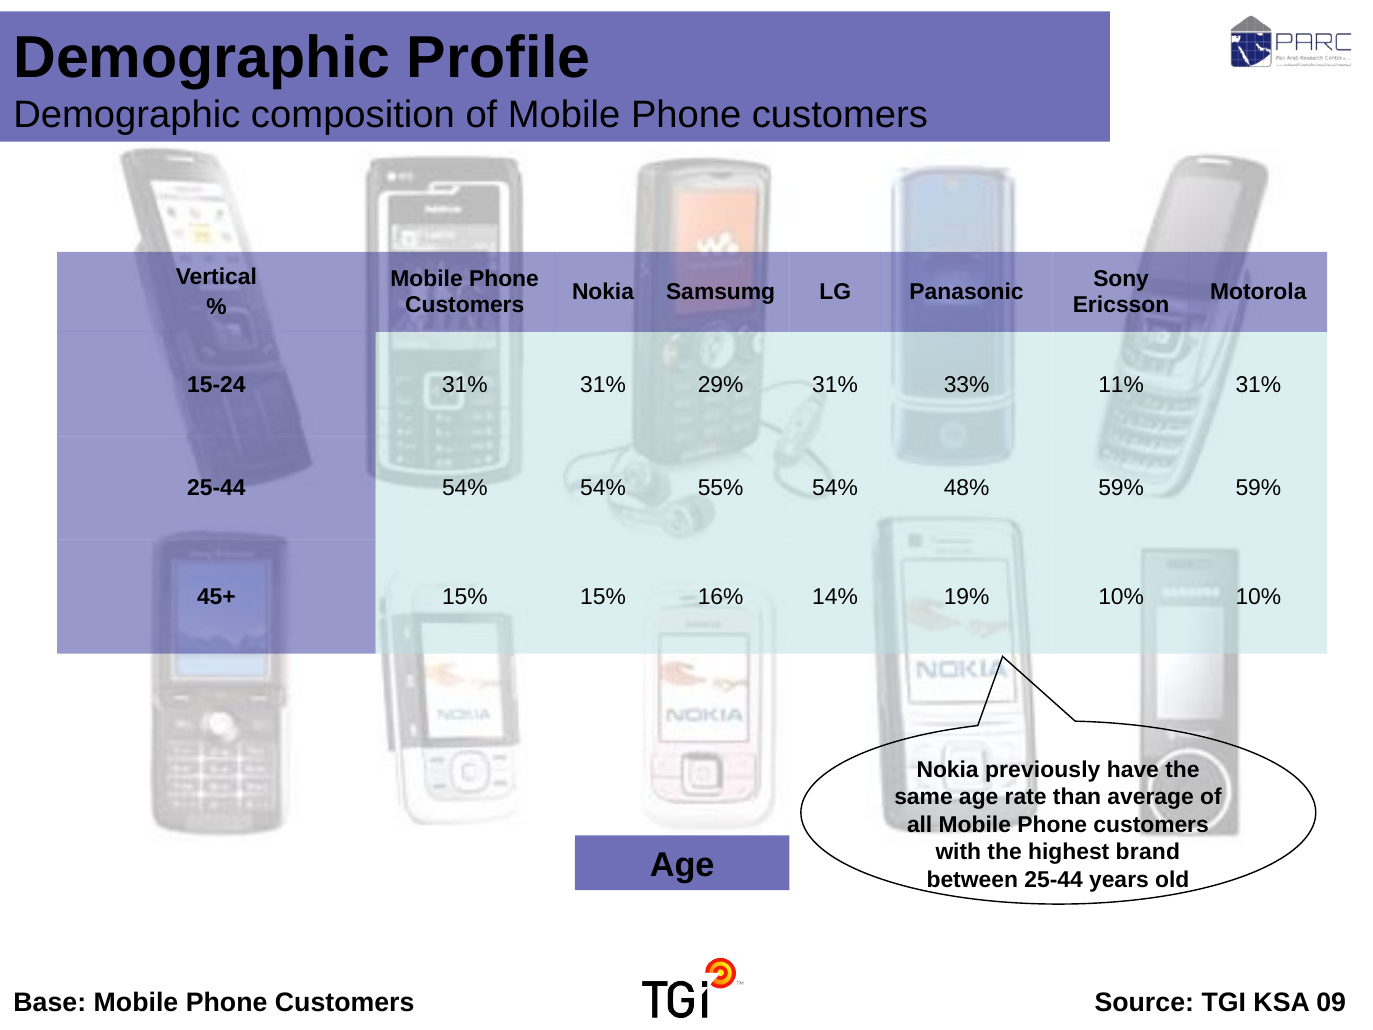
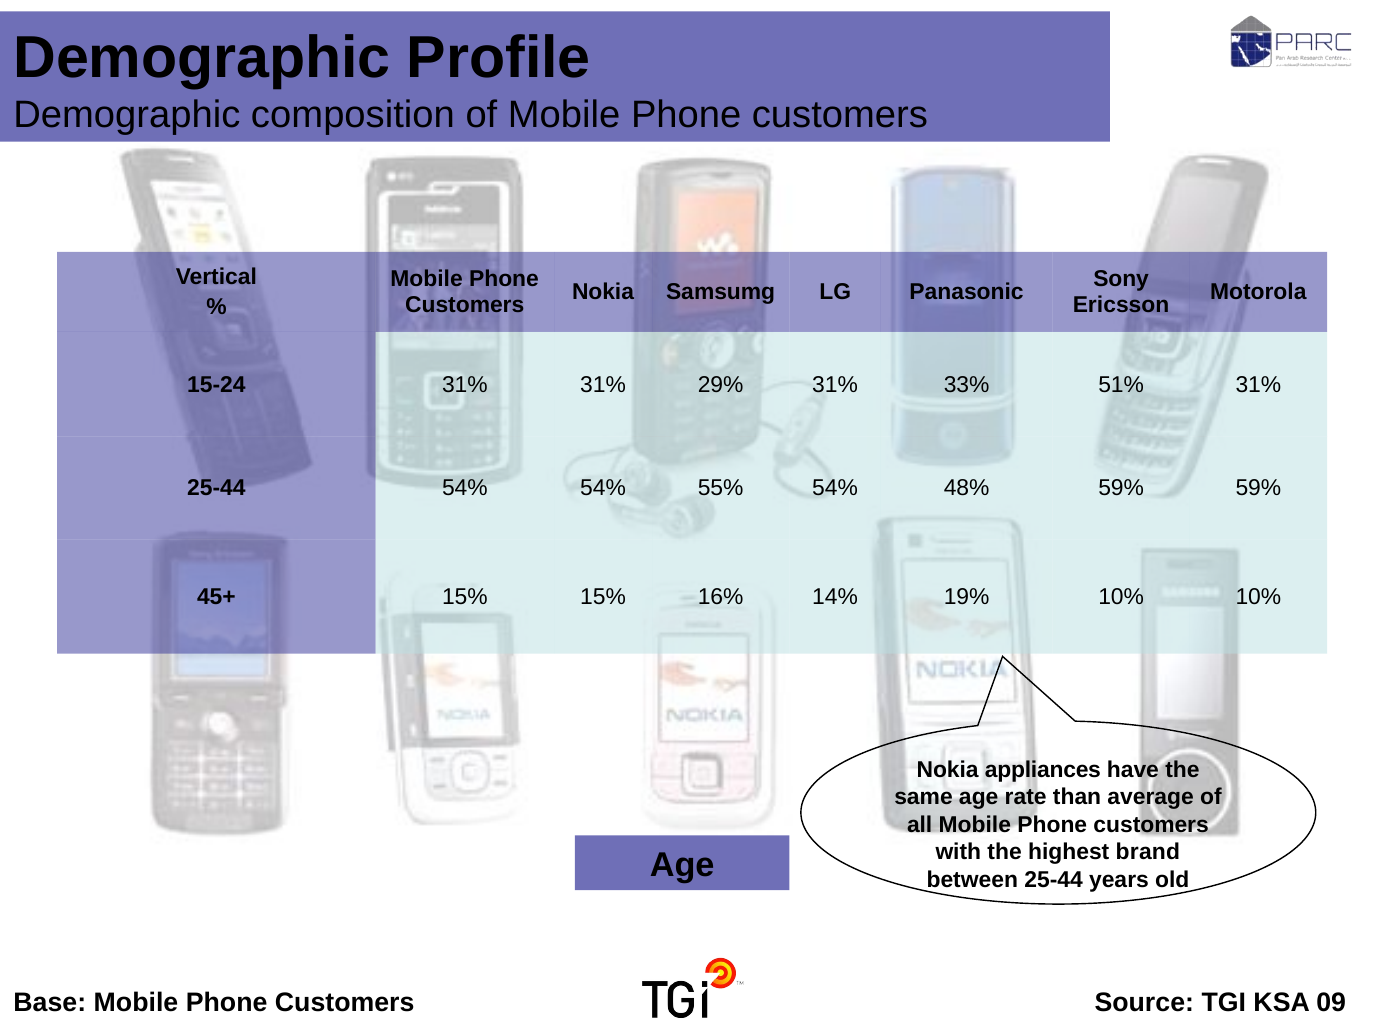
11%: 11% -> 51% (1121, 384)
previously: previously -> appliances (1043, 770)
